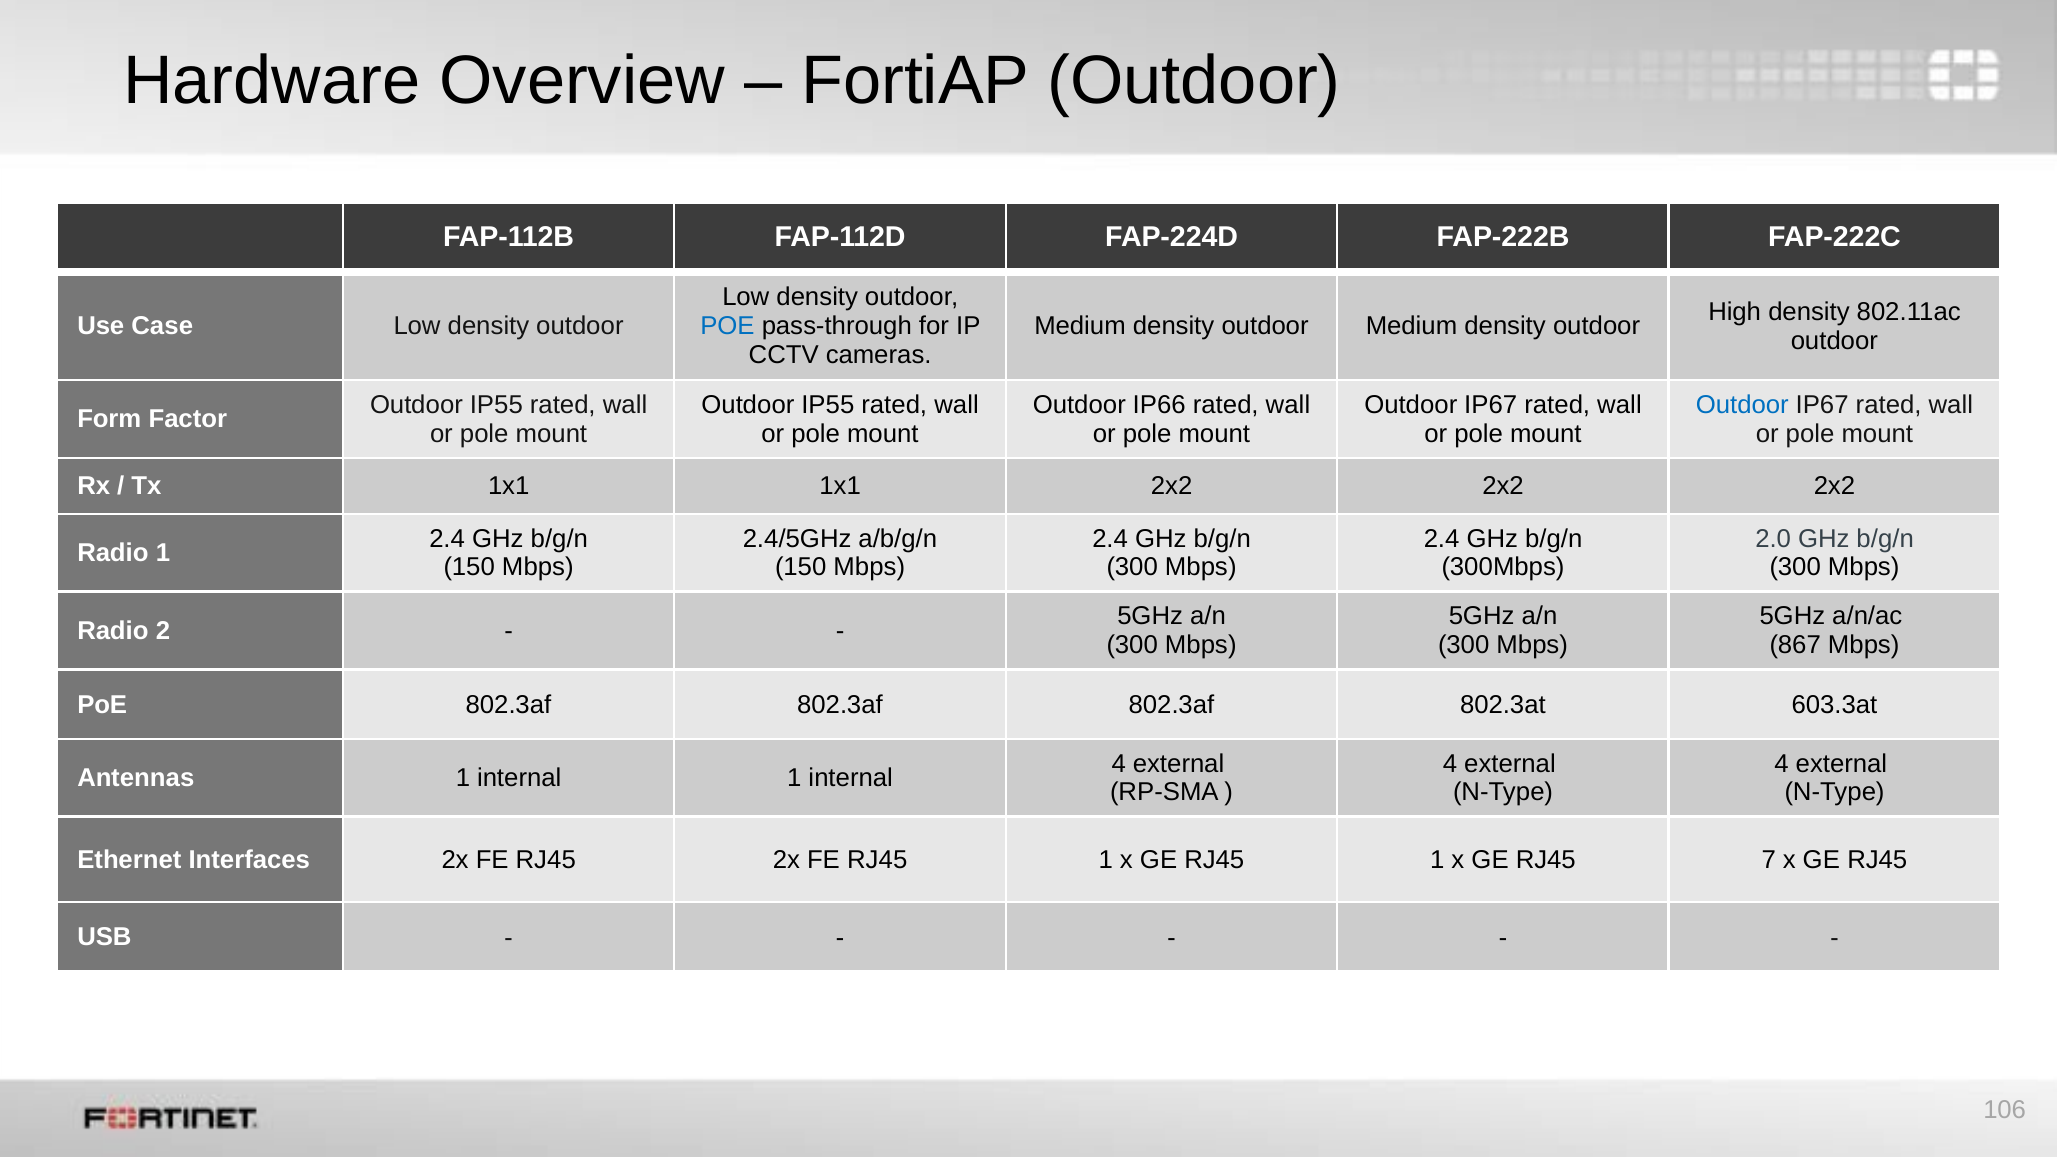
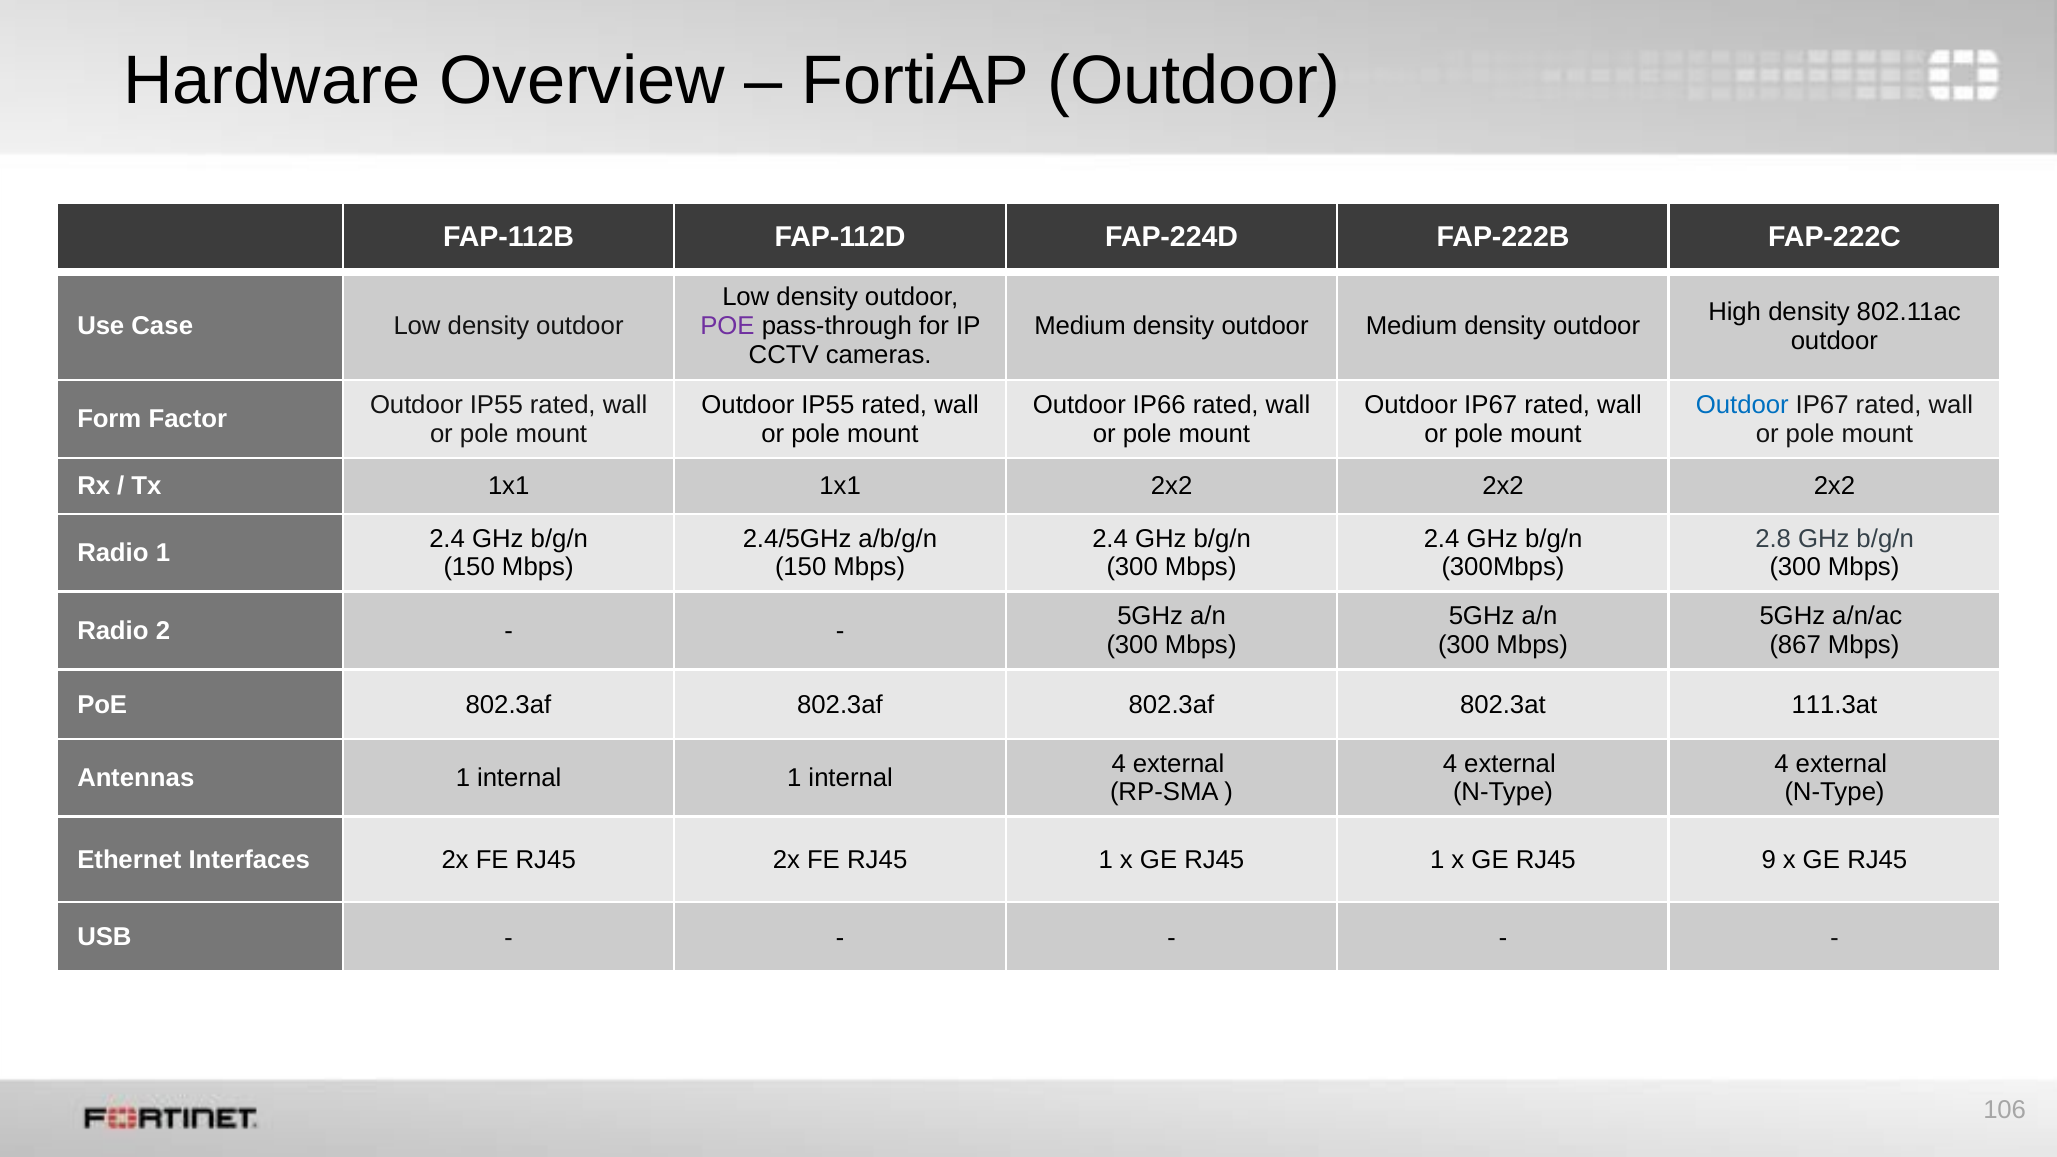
POE colour: blue -> purple (727, 326)
2.0: 2.0 -> 2.8 (1773, 539)
603.3at: 603.3at -> 111.3at (1834, 705)
7: 7 -> 9 (1769, 860)
